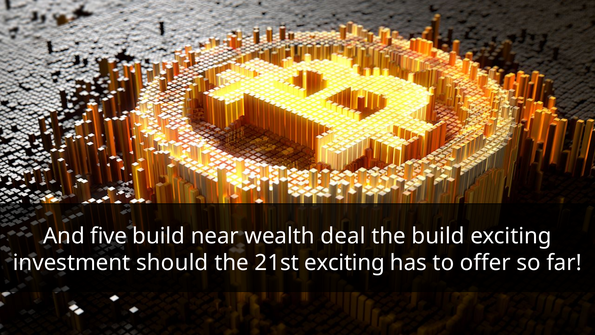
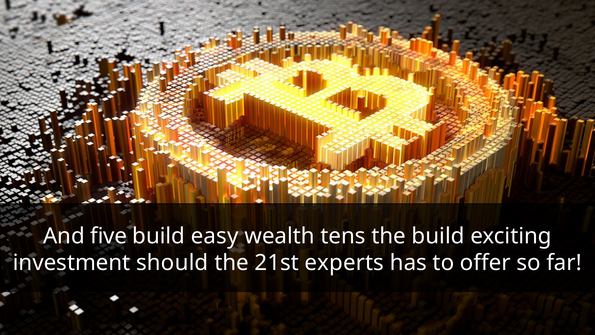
near: near -> easy (215, 236)
deal: deal -> tens (343, 236)
21st exciting: exciting -> experts (344, 263)
